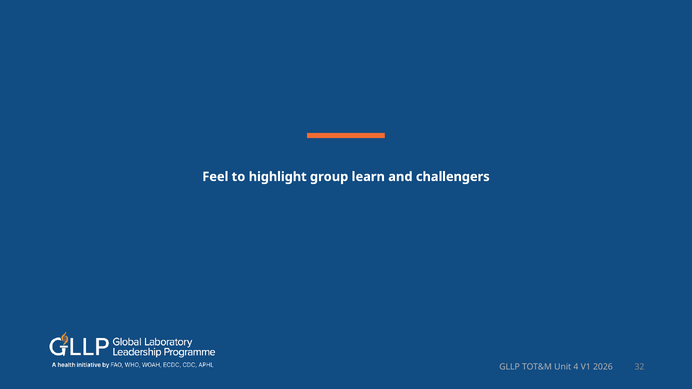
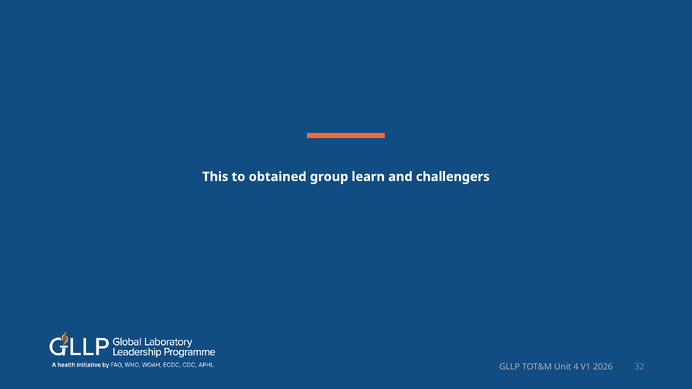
Feel: Feel -> This (215, 177)
highlight: highlight -> obtained (278, 177)
